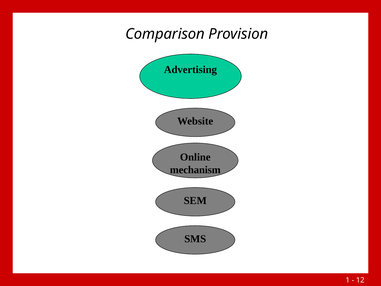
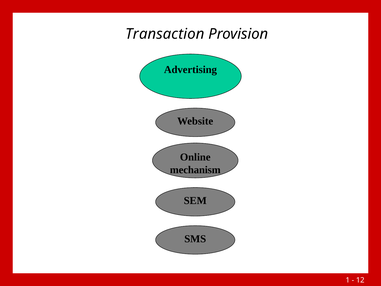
Comparison: Comparison -> Transaction (165, 34)
